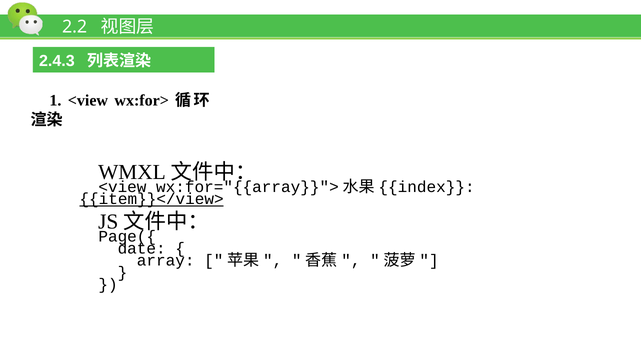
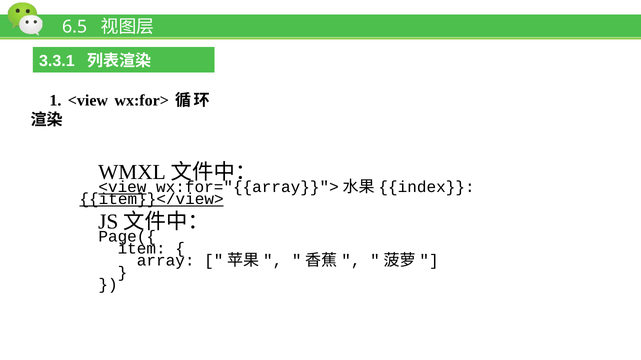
2.2: 2.2 -> 6.5 (75, 27)
2.4.3: 2.4.3 -> 3.3.1 (57, 61)
<view underline: none -> present (122, 187)
date: date -> item (142, 249)
